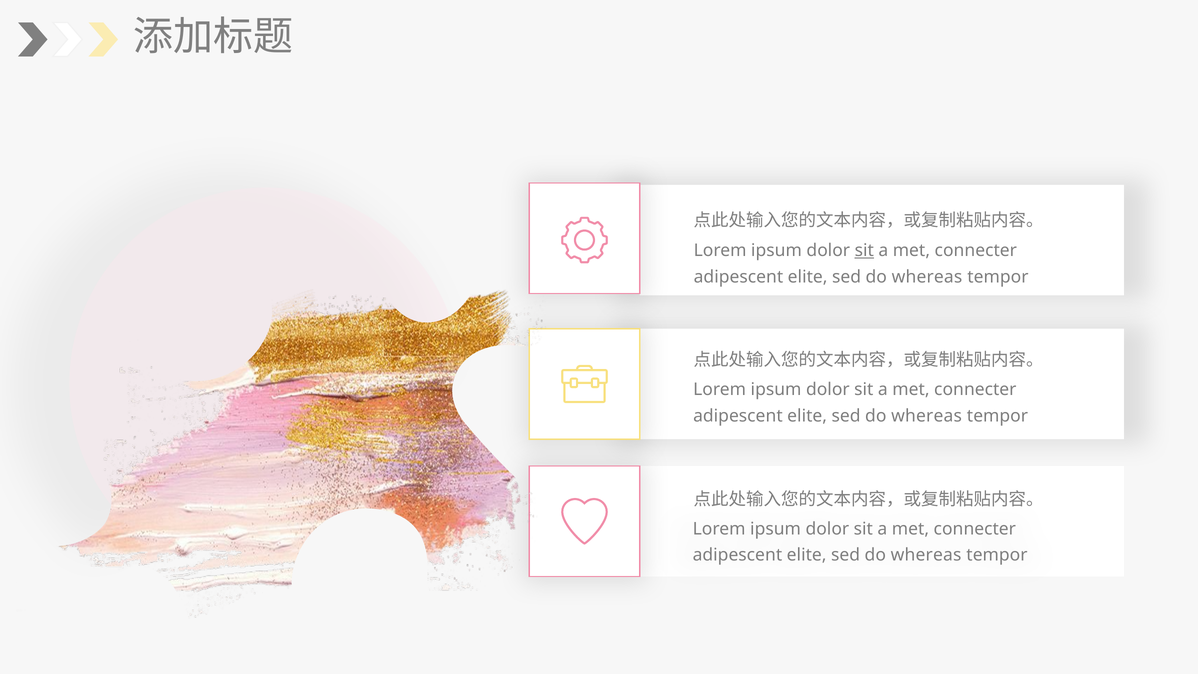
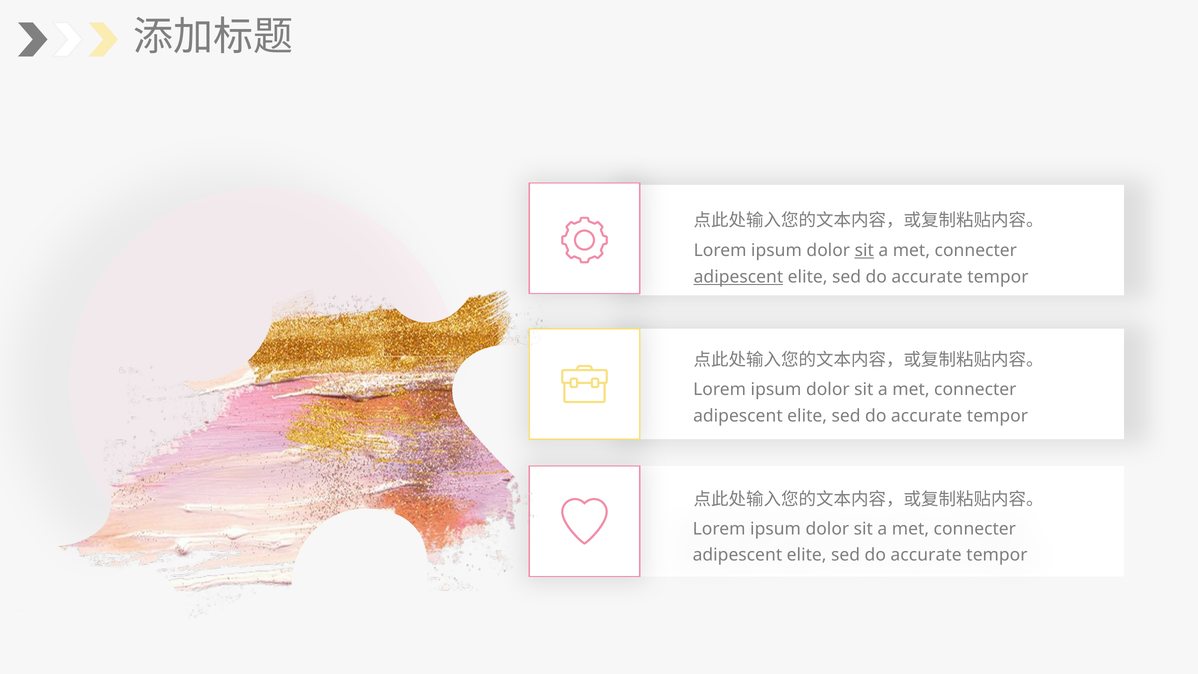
adipescent underline: none -> present (738, 277)
whereas: whereas -> accurate (927, 277)
whereas: whereas -> accurate (927, 416)
whereas: whereas -> accurate (926, 555)
